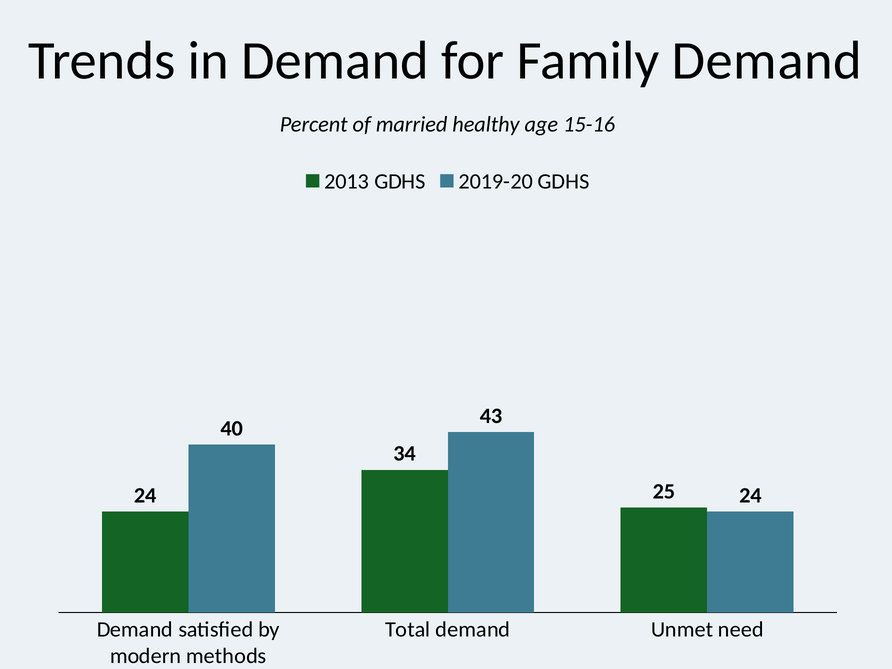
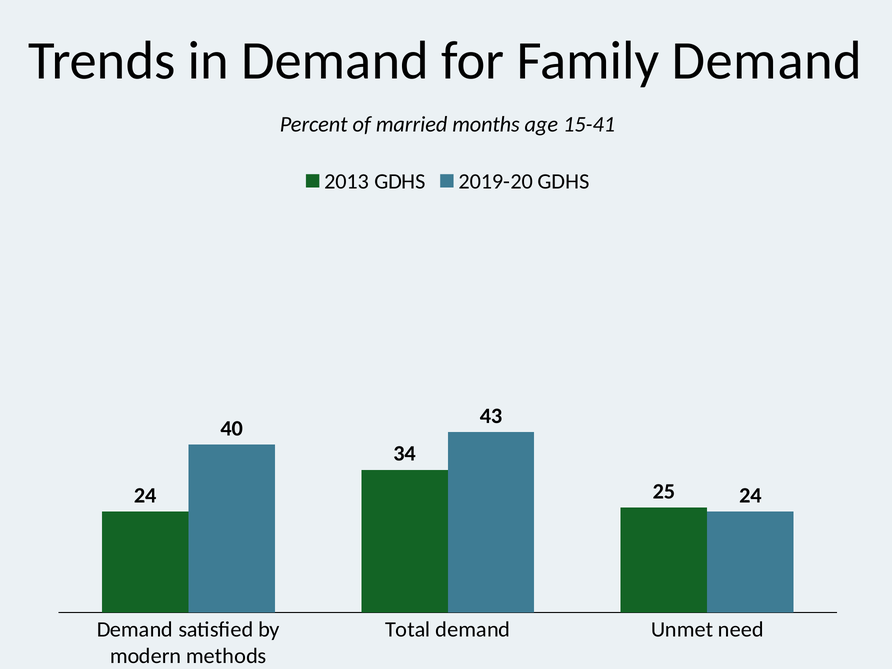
healthy: healthy -> months (486, 124)
15-16: 15-16 -> 15-41 (589, 124)
